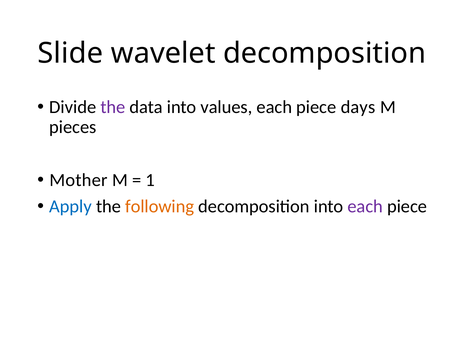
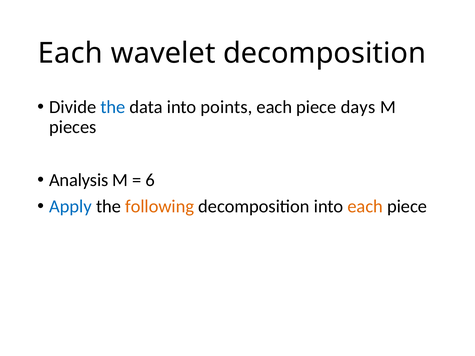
Slide: Slide -> Each (70, 53)
the colour: purple -> blue (113, 107)
values: values -> points (226, 107)
Mother: Mother -> Analysis (79, 180)
1: 1 -> 6 (150, 180)
each colour: purple -> orange (365, 207)
